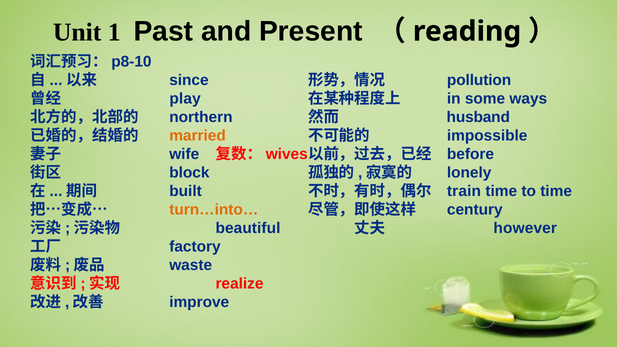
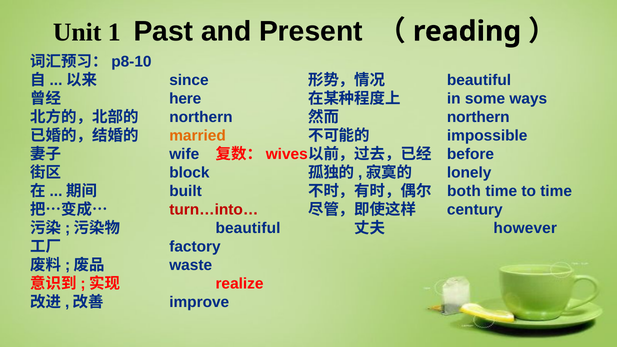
pollution: pollution -> beautiful (479, 80)
play: play -> here (185, 99)
husband: husband -> northern (478, 117)
train: train -> both (464, 191)
turn…into… colour: orange -> red (214, 210)
